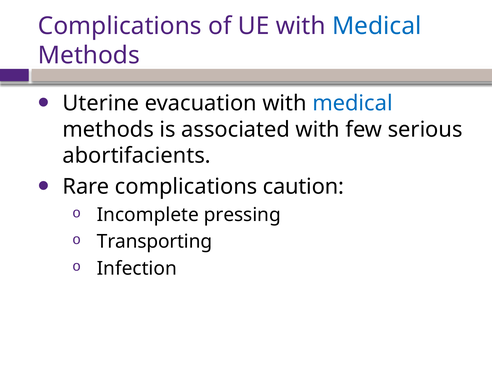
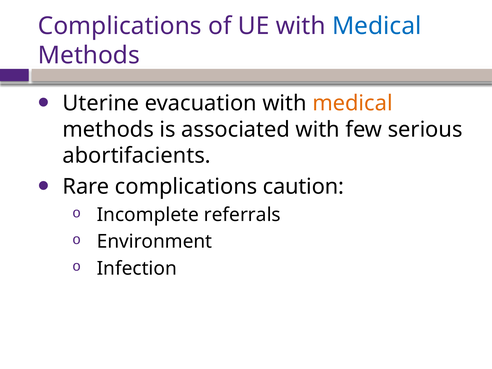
medical colour: blue -> orange (352, 103)
pressing: pressing -> referrals (242, 215)
Transporting: Transporting -> Environment (155, 242)
